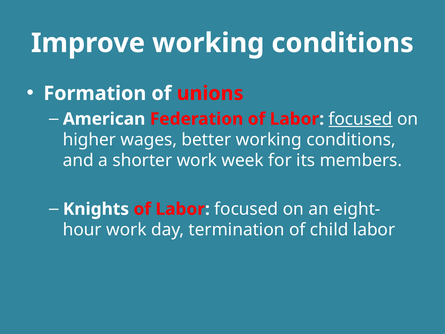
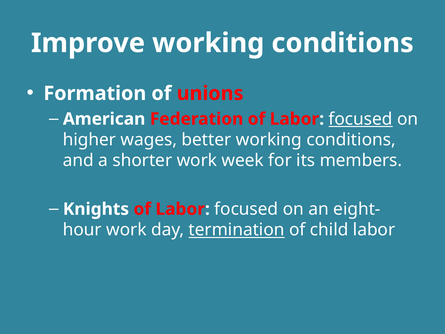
termination underline: none -> present (237, 230)
